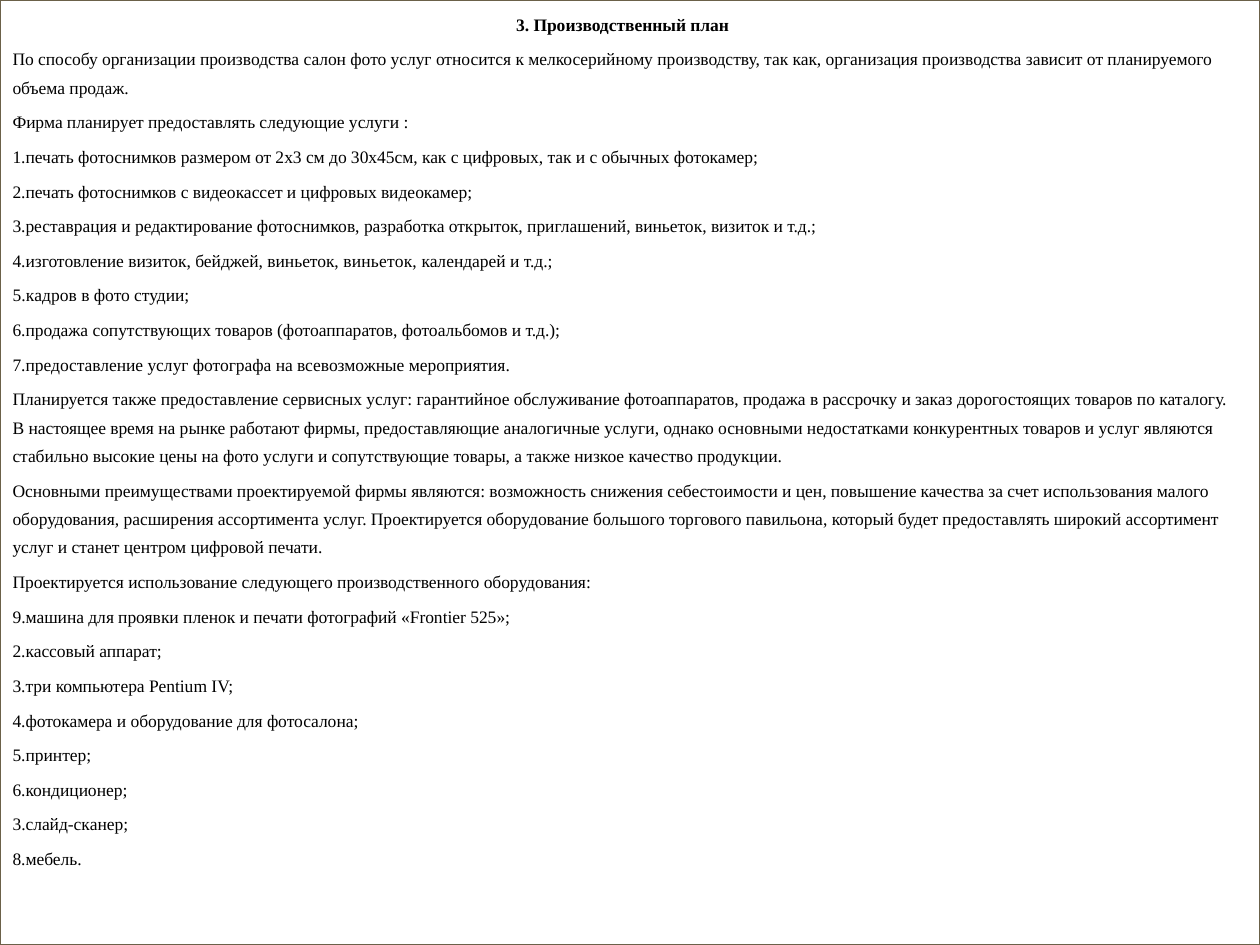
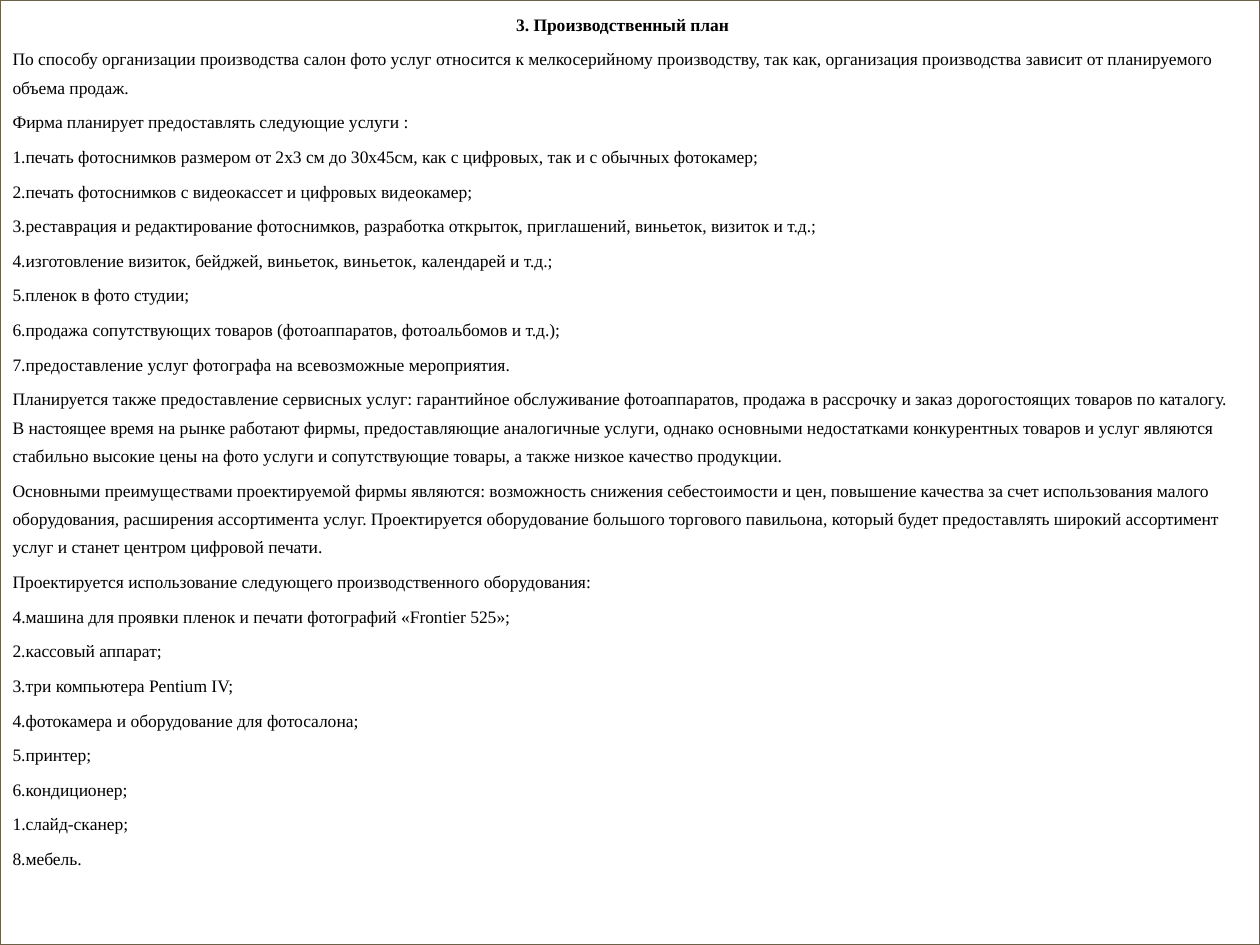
5.кадров: 5.кадров -> 5.пленок (45, 296)
9.машина: 9.машина -> 4.машина (48, 617)
3.слайд-сканер: 3.слайд-сканер -> 1.слайд-сканер (70, 825)
